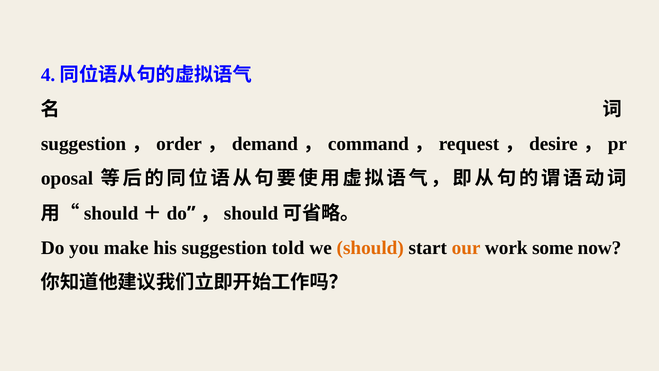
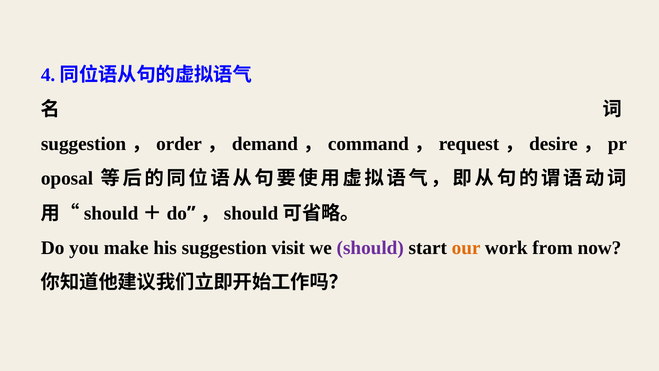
told: told -> visit (288, 248)
should colour: orange -> purple (370, 248)
some: some -> from (553, 248)
